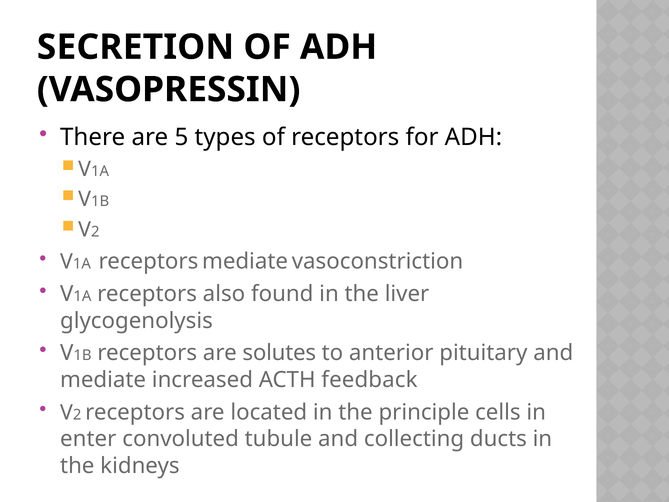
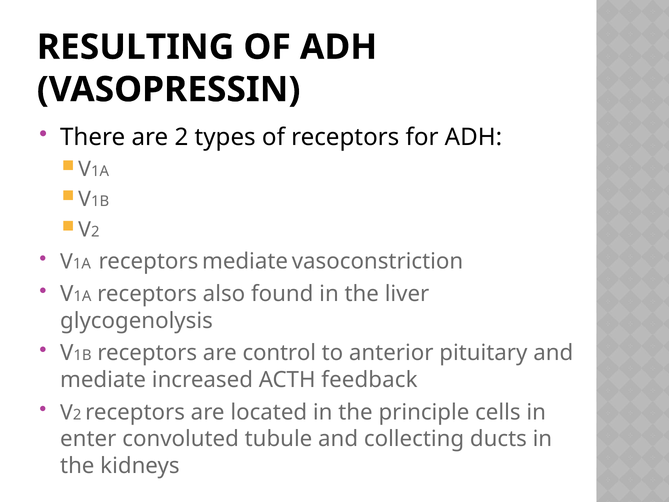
SECRETION: SECRETION -> RESULTING (136, 47)
are 5: 5 -> 2 (181, 137)
solutes: solutes -> control (279, 353)
